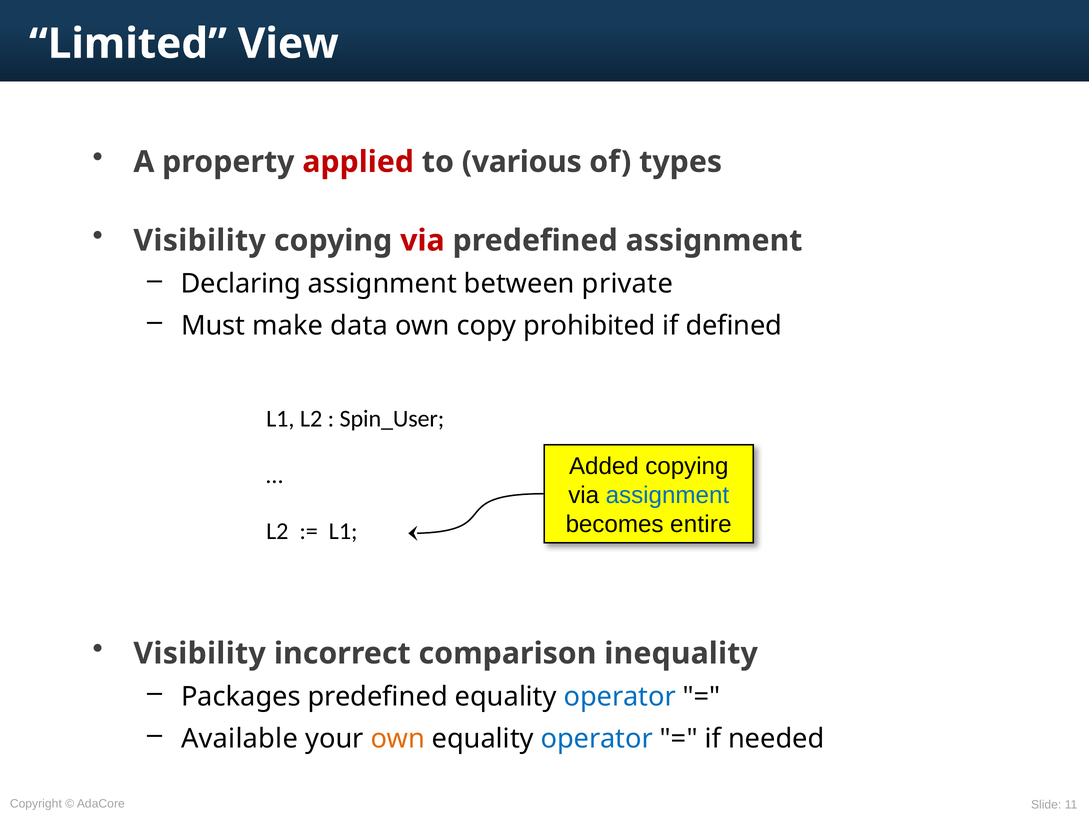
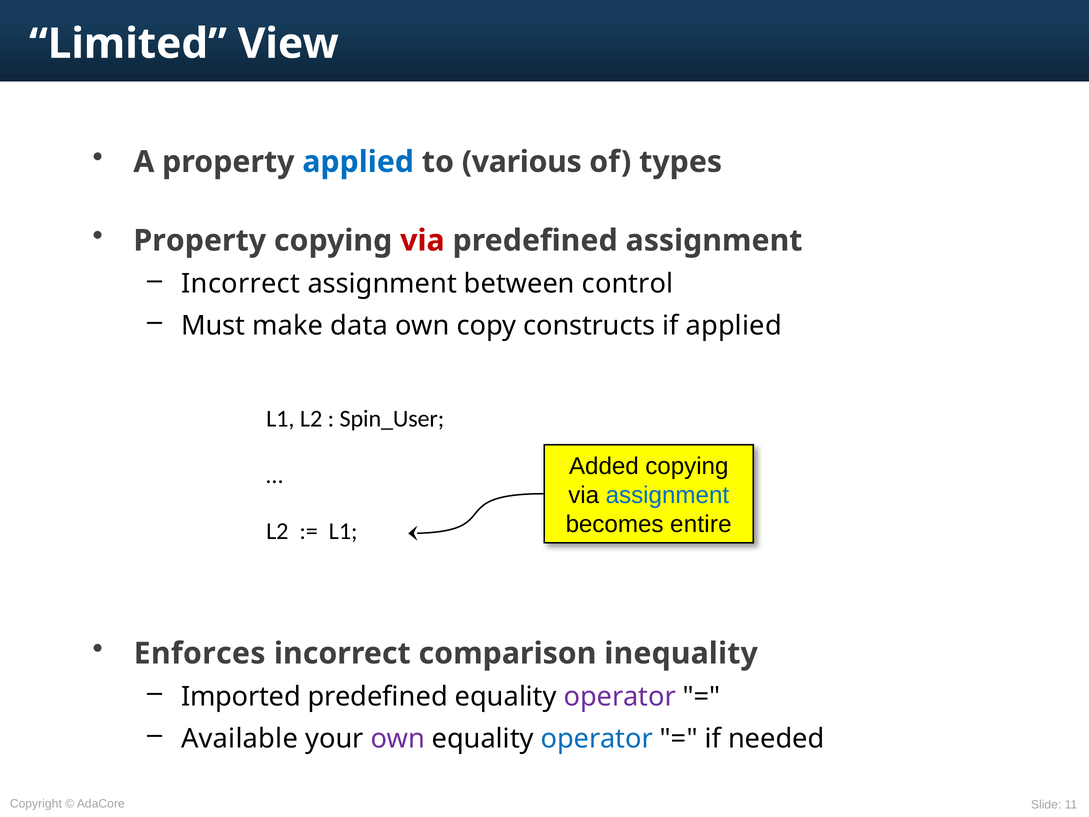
applied colour: red -> blue (358, 162)
Visibility: Visibility -> Property (200, 241)
Declaring: Declaring -> Incorrect (241, 284)
private: private -> control (628, 284)
prohibited: prohibited -> constructs (589, 326)
if defined: defined -> applied (734, 326)
Visibility: Visibility -> Enforces (200, 653)
Packages: Packages -> Imported (241, 697)
operator colour: blue -> purple (620, 697)
own colour: orange -> purple (398, 738)
